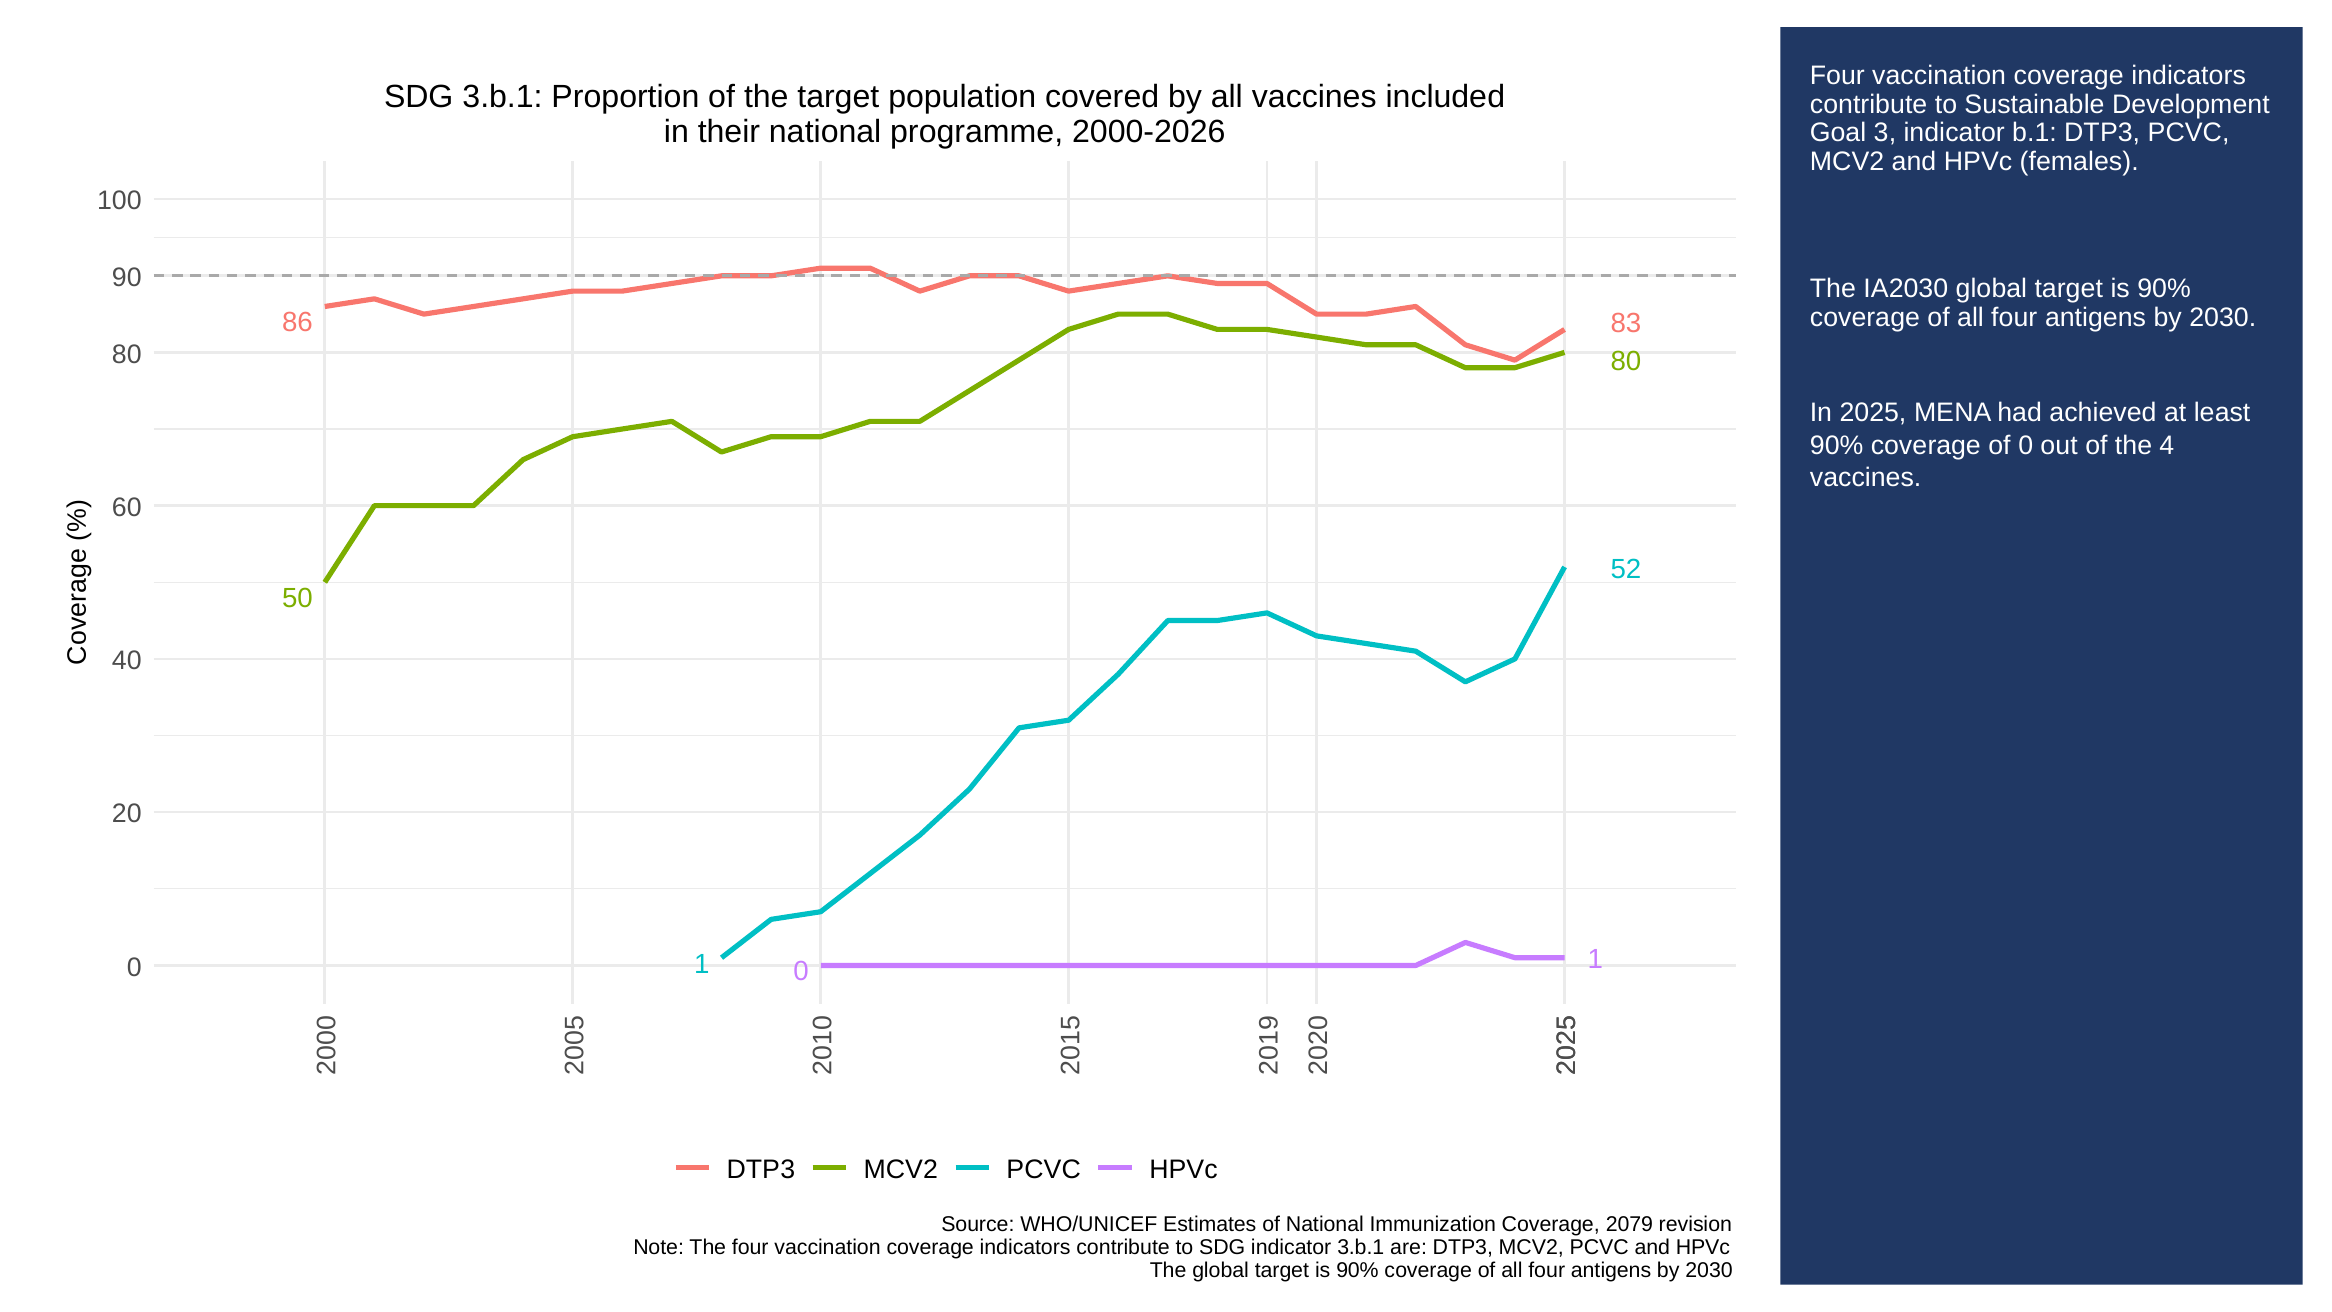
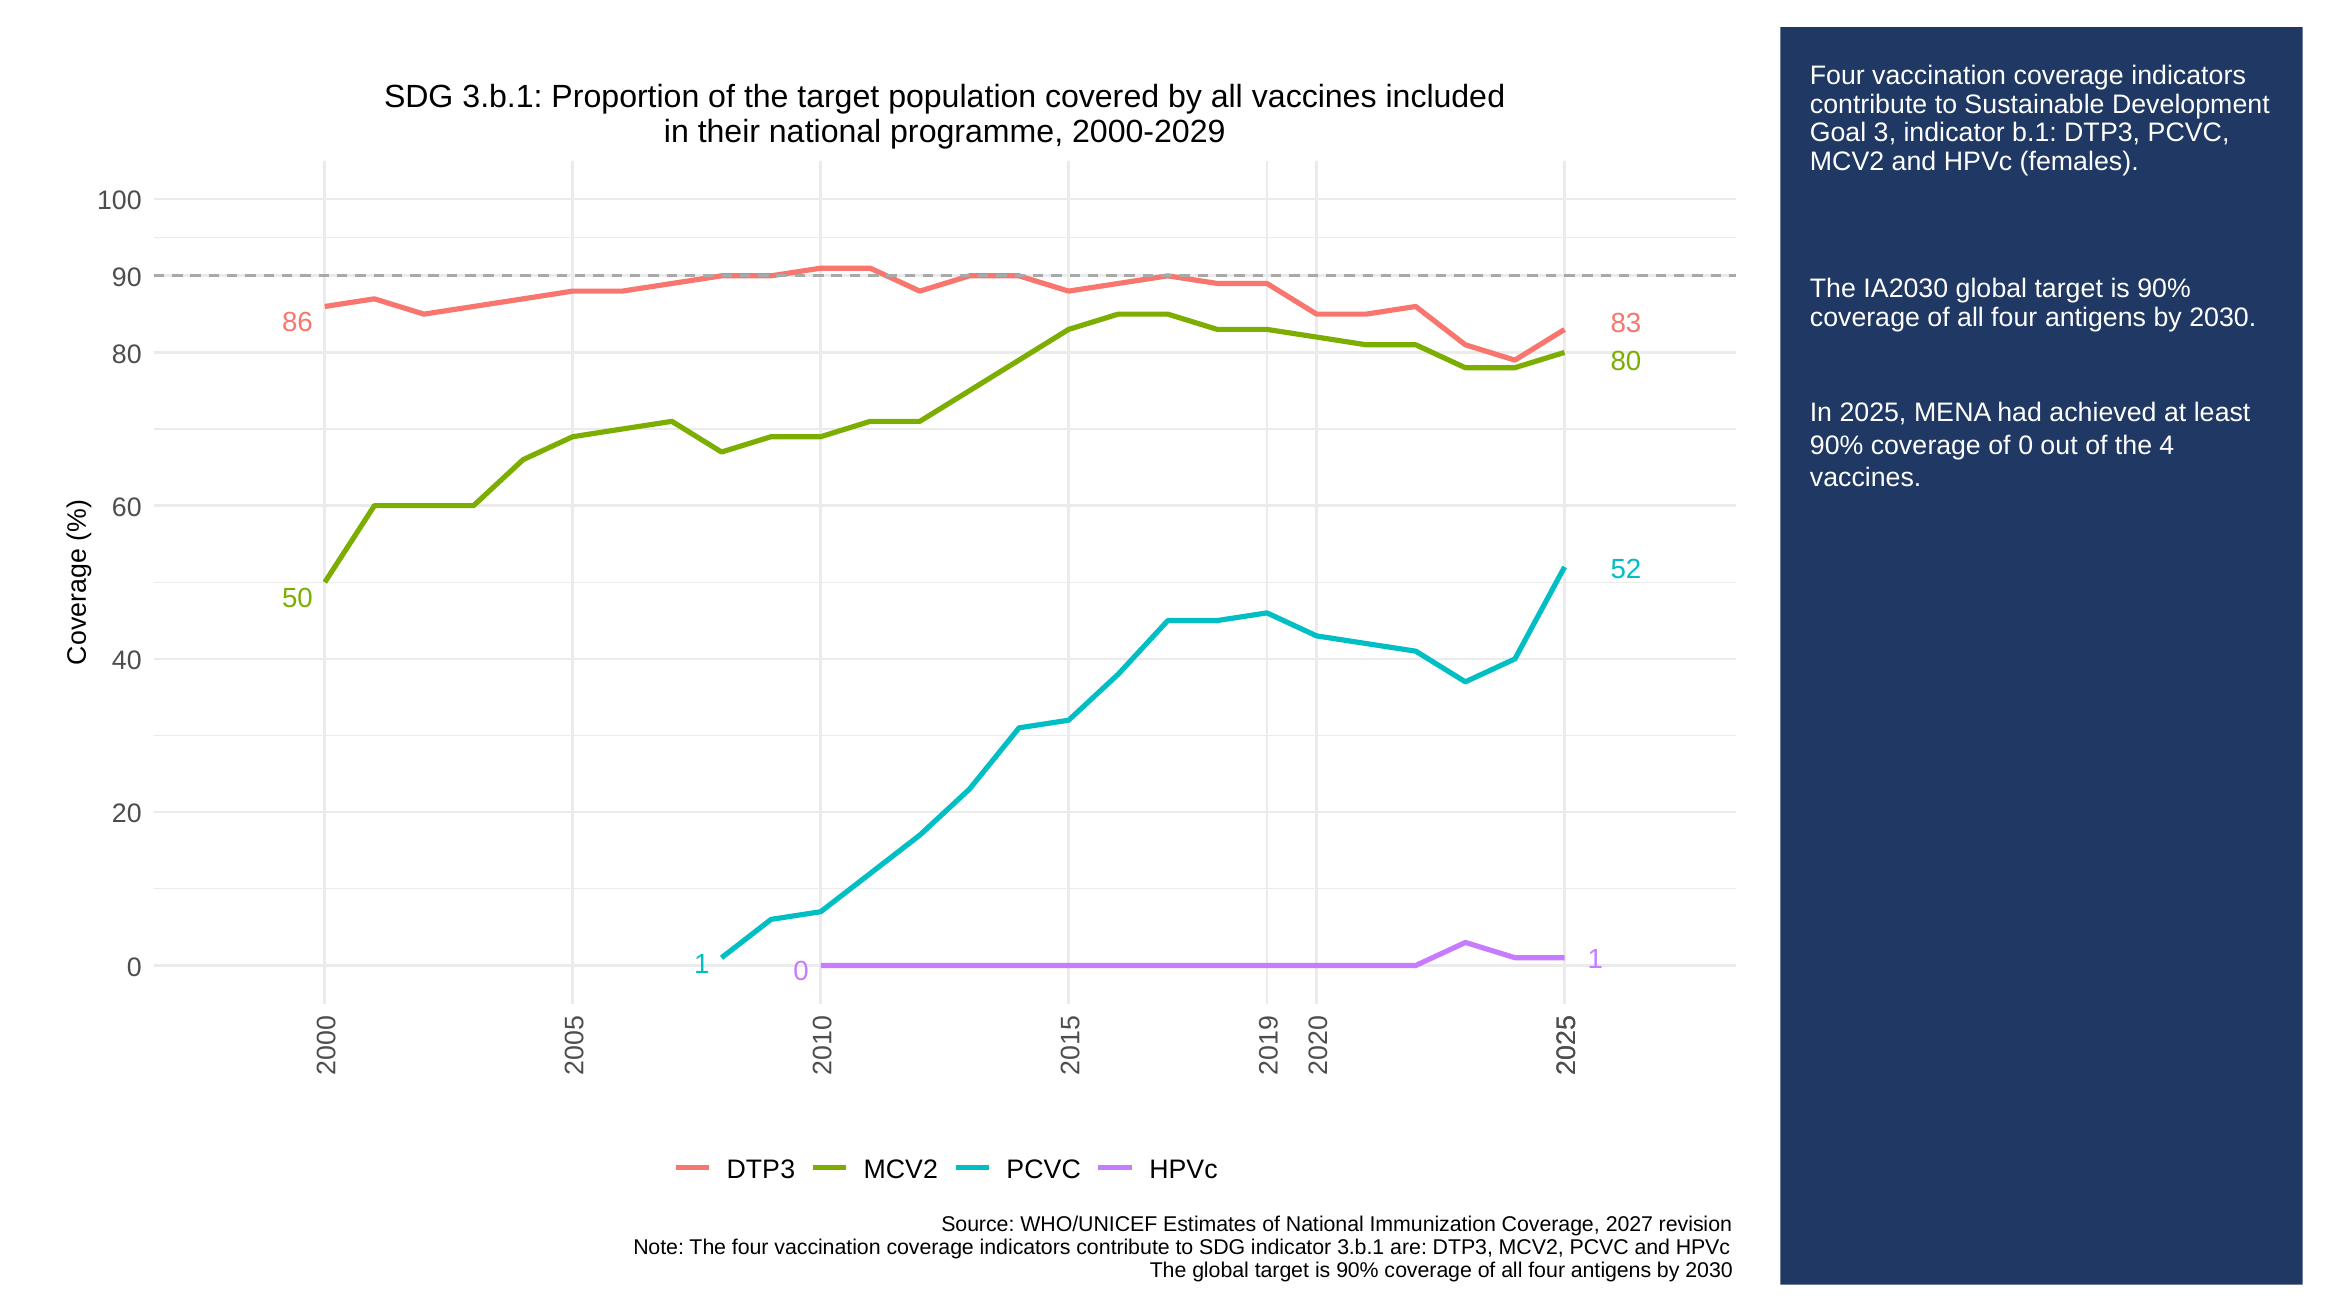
2000-2026: 2000-2026 -> 2000-2029 (1149, 132)
2079: 2079 -> 2027 (1629, 1224)
